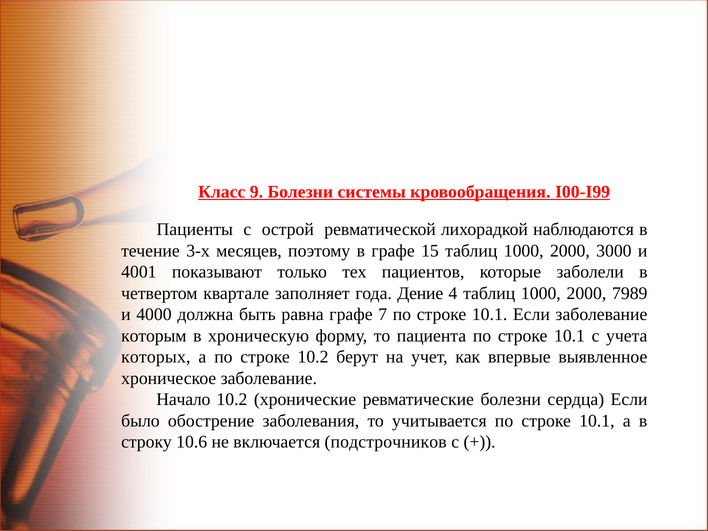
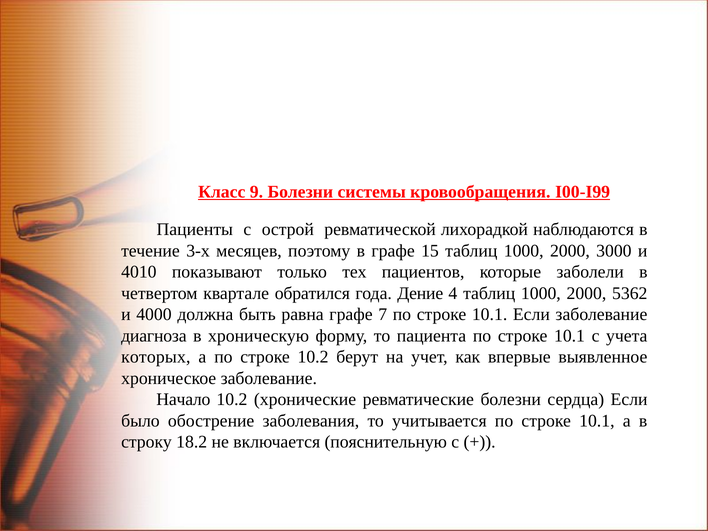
4001: 4001 -> 4010 (139, 272)
заполняет: заполняет -> обратился (312, 293)
7989: 7989 -> 5362 (630, 293)
которым: которым -> диагноза (154, 336)
10.6: 10.6 -> 18.2 (192, 442)
подстрочников: подстрочников -> пояснительную (386, 442)
